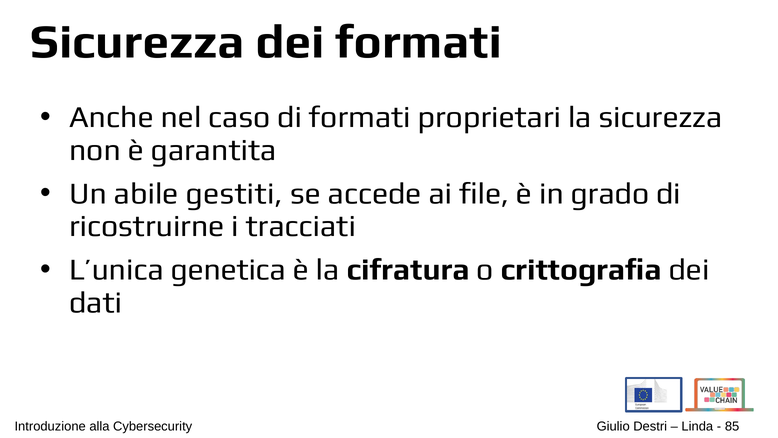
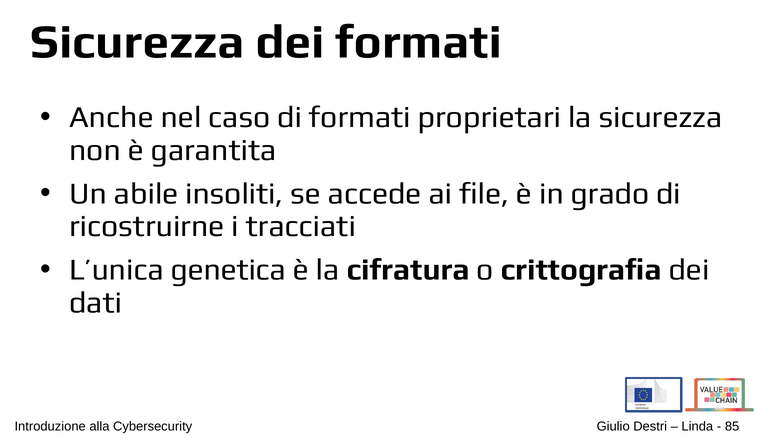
gestiti: gestiti -> insoliti (234, 193)
